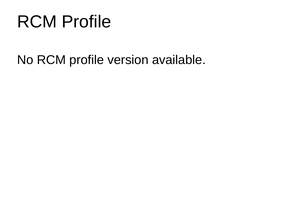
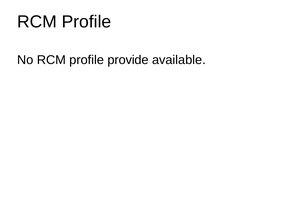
version: version -> provide (128, 60)
